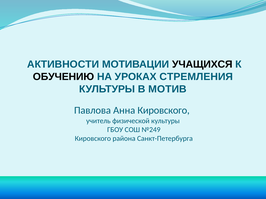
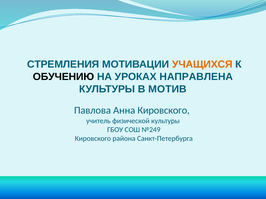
АКТИВНОСТИ: АКТИВНОСТИ -> СТРЕМЛЕНИЯ (63, 65)
УЧАЩИХСЯ colour: black -> orange (202, 65)
СТРЕМЛЕНИЯ: СТРЕМЛЕНИЯ -> НАПРАВЛЕНА (196, 77)
